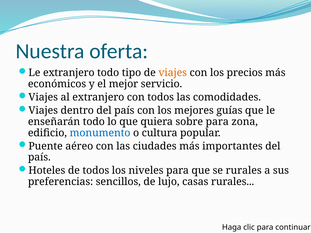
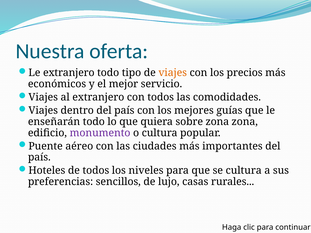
sobre para: para -> zona (217, 122)
monumento colour: blue -> purple (100, 133)
se rurales: rurales -> cultura (244, 171)
